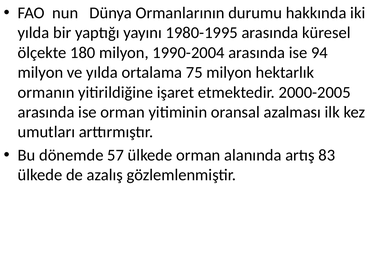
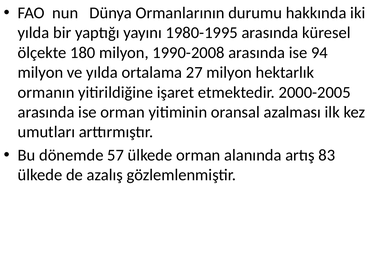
1990-2004: 1990-2004 -> 1990-2008 (188, 53)
75: 75 -> 27 (194, 72)
